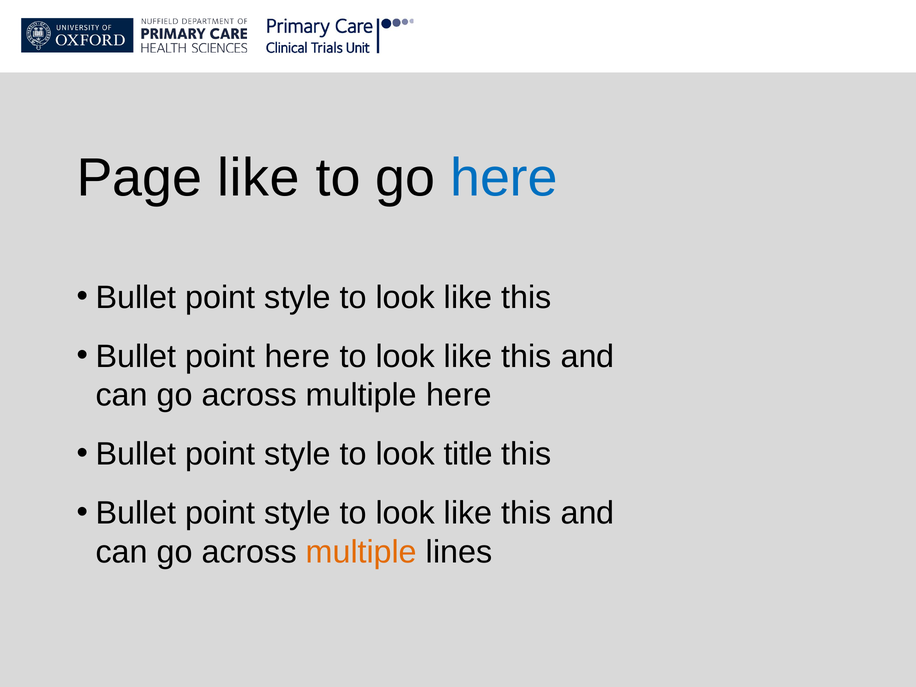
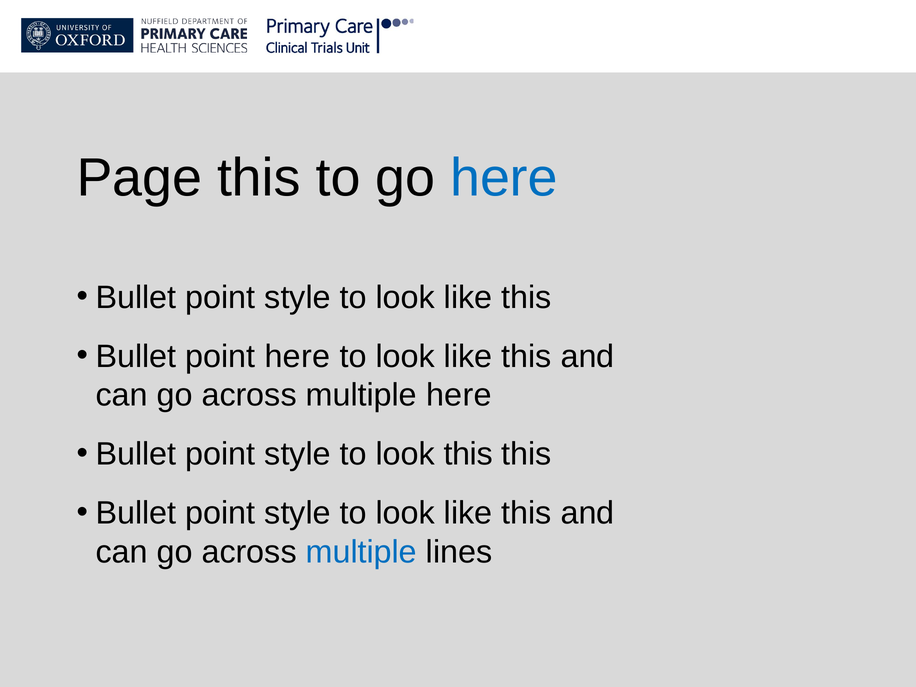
Page like: like -> this (259, 178)
look title: title -> this (468, 454)
multiple colour: orange -> blue (361, 552)
